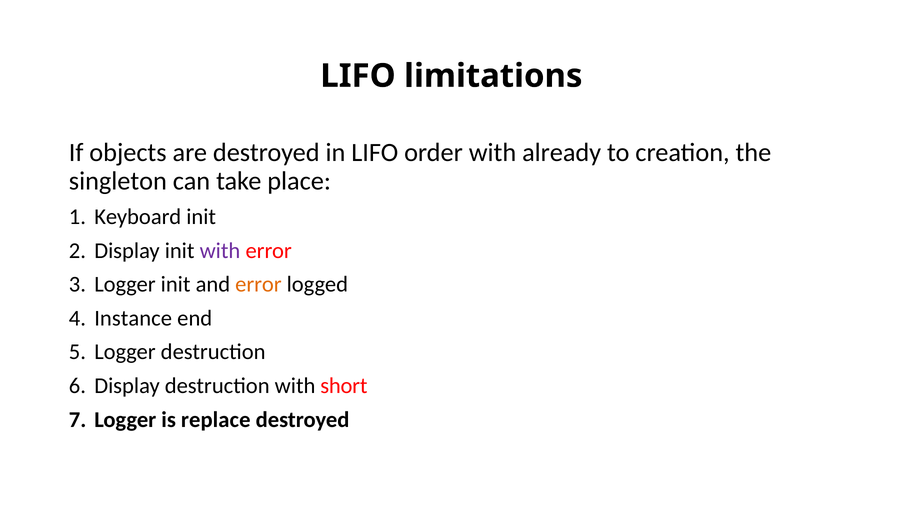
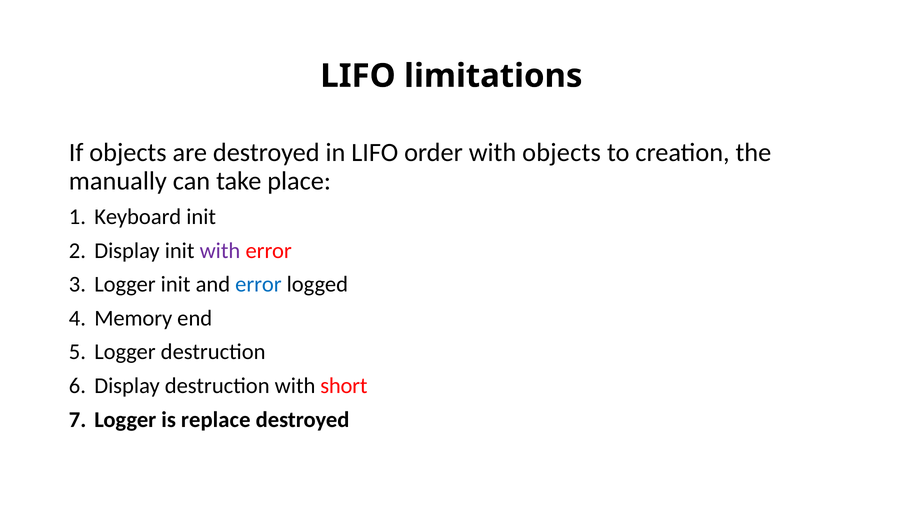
with already: already -> objects (562, 153)
singleton: singleton -> manually (118, 181)
error colour: orange -> blue (258, 284)
Instance: Instance -> Memory (133, 318)
